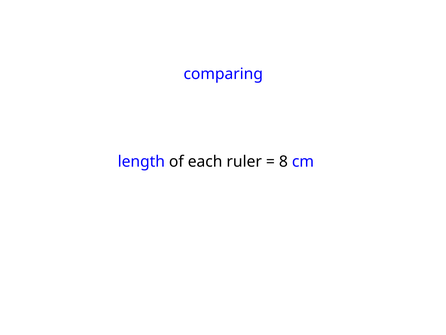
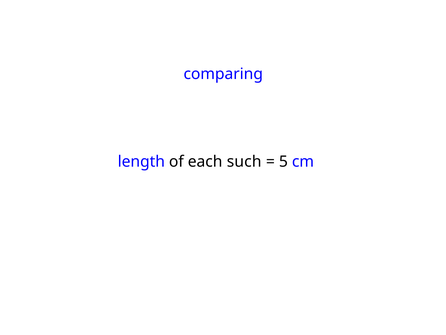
ruler: ruler -> such (244, 161)
8: 8 -> 5 (283, 161)
